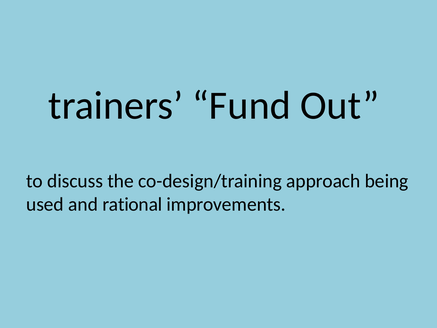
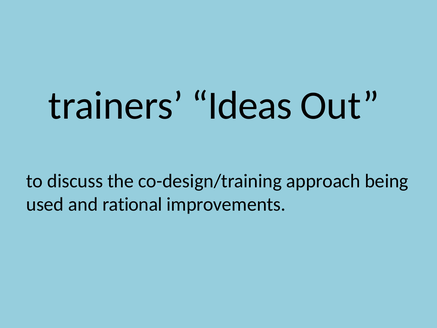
Fund: Fund -> Ideas (242, 105)
